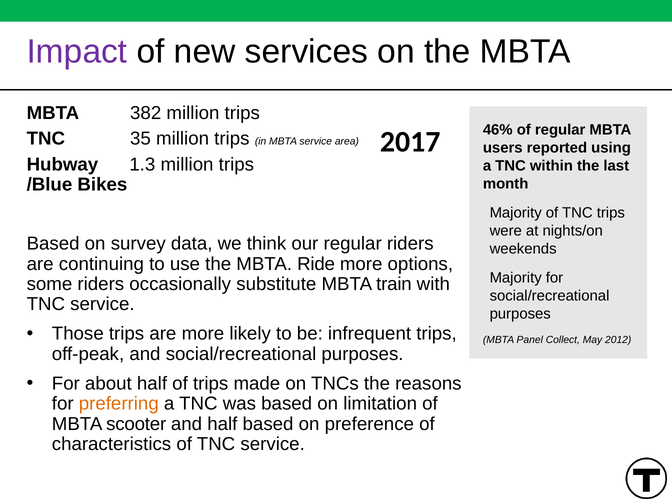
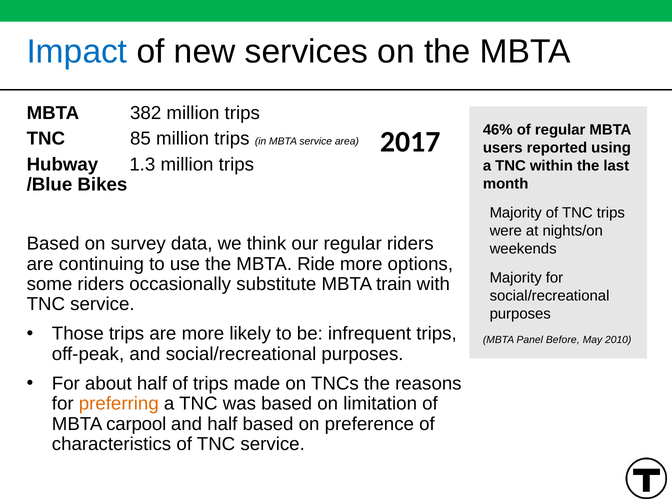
Impact colour: purple -> blue (77, 52)
35: 35 -> 85 (140, 139)
Collect: Collect -> Before (563, 340)
2012: 2012 -> 2010 (618, 340)
scooter: scooter -> carpool (136, 424)
